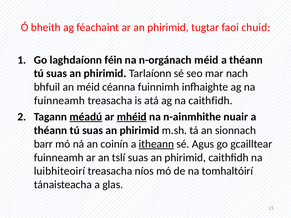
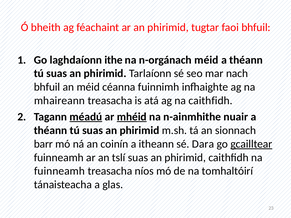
faoi chuid: chuid -> bhfuil (256, 27)
féin: féin -> ithe (113, 60)
fuinneamh: fuinneamh -> mhaireann (59, 101)
itheann underline: present -> none (156, 144)
Agus: Agus -> Dara (203, 144)
gcailltear underline: none -> present (251, 144)
luibhiteoirí: luibhiteoirí -> fuinneamh (59, 171)
